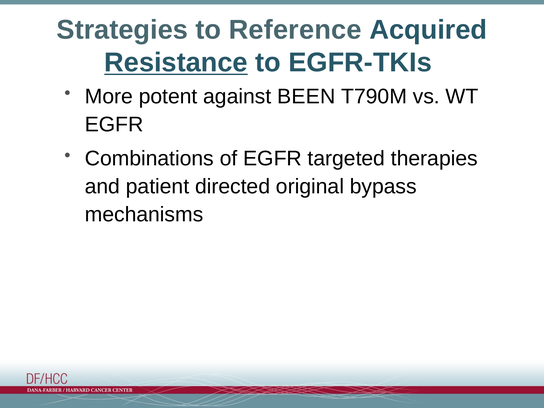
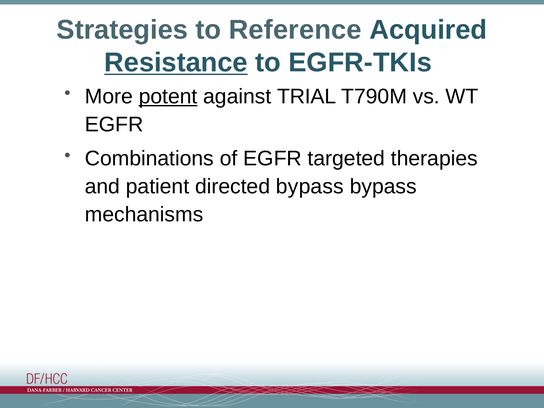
potent underline: none -> present (168, 96)
BEEN: BEEN -> TRIAL (307, 96)
directed original: original -> bypass (310, 187)
